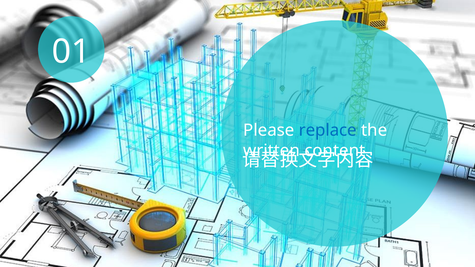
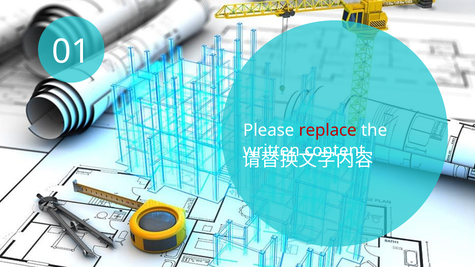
replace colour: blue -> red (328, 130)
